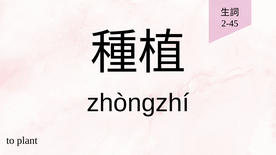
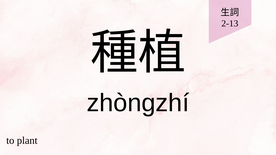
2-45: 2-45 -> 2-13 (230, 24)
